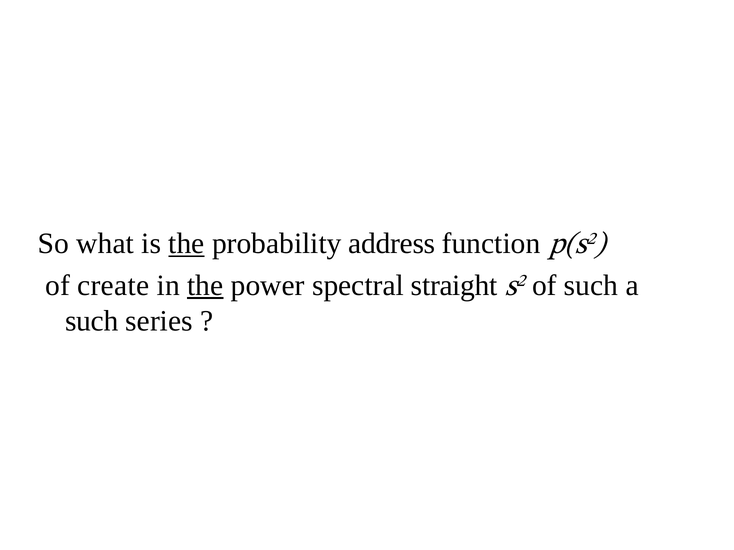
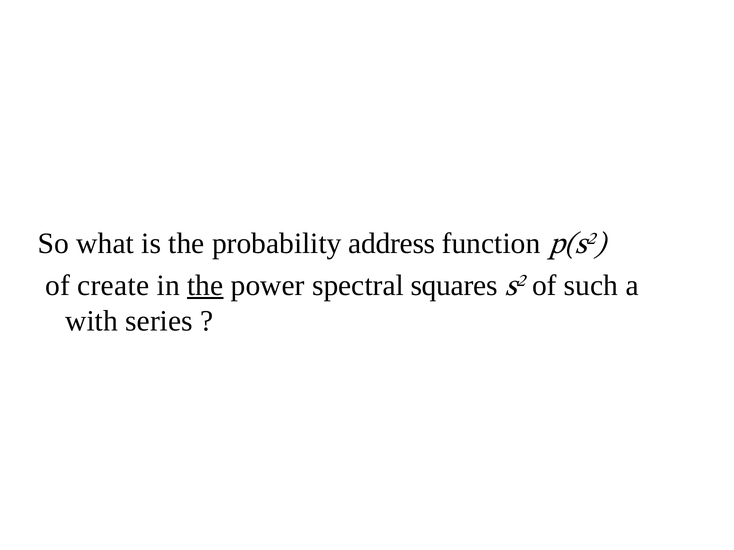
the underline: present -> none (186, 244)
straight: straight -> squares (454, 286)
such: such -> with (92, 321)
